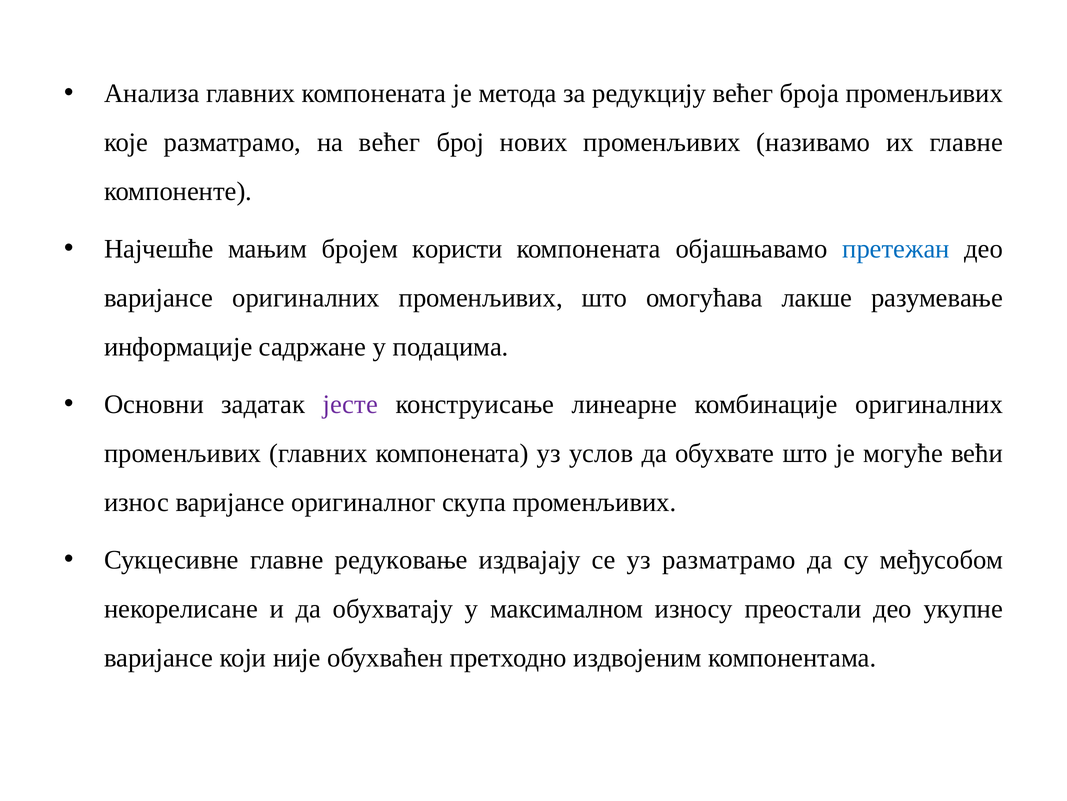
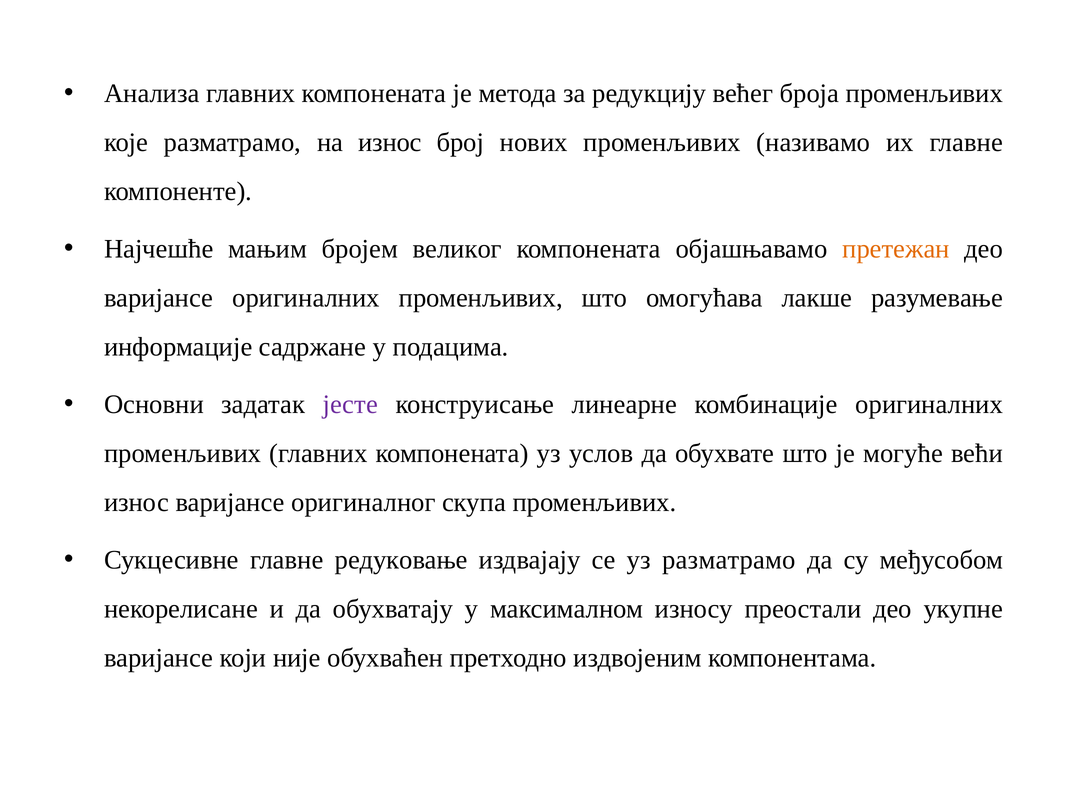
на већег: већег -> износ (390, 142)
користи: користи -> великог (457, 249)
претежан colour: blue -> orange (896, 249)
